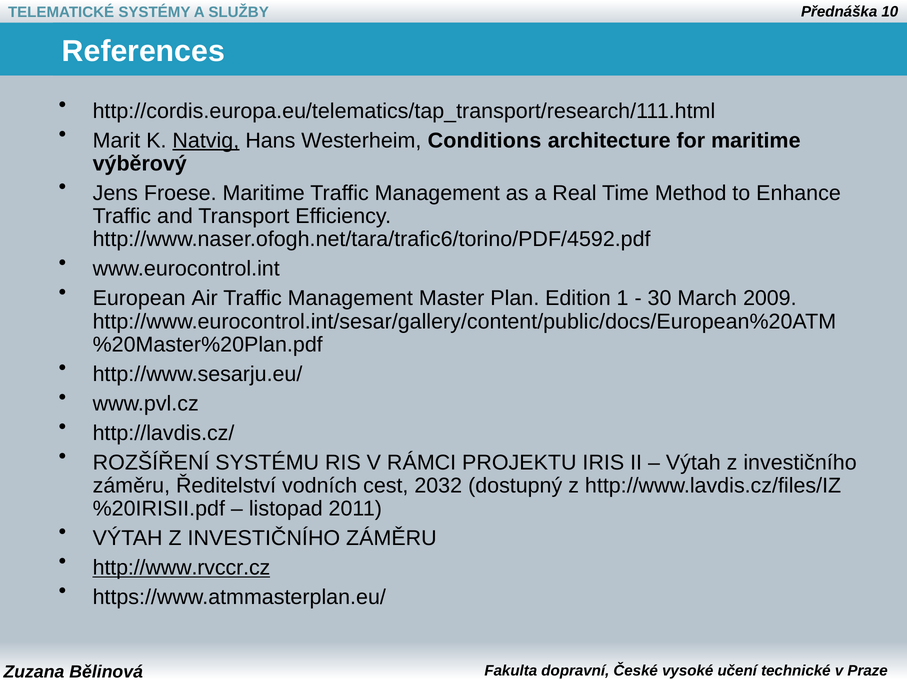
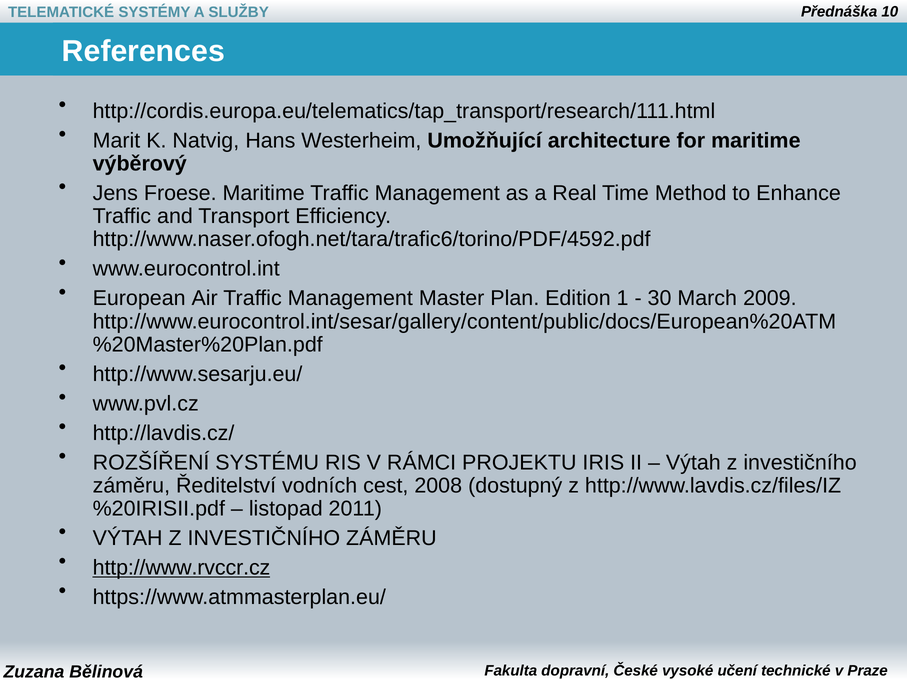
Natvig underline: present -> none (206, 141)
Conditions: Conditions -> Umožňující (485, 141)
2032: 2032 -> 2008 (438, 486)
